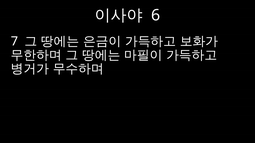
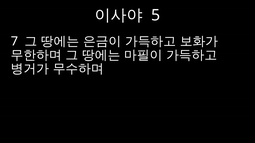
6: 6 -> 5 (156, 15)
